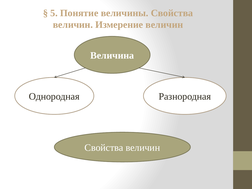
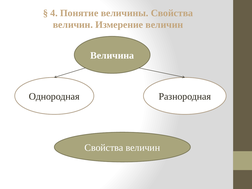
5: 5 -> 4 (54, 13)
